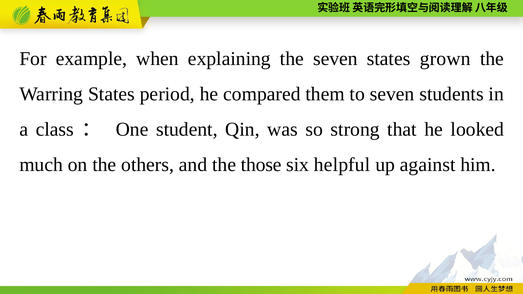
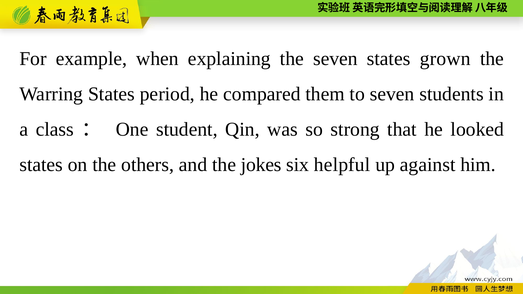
much: much -> states (41, 165)
those: those -> jokes (261, 165)
